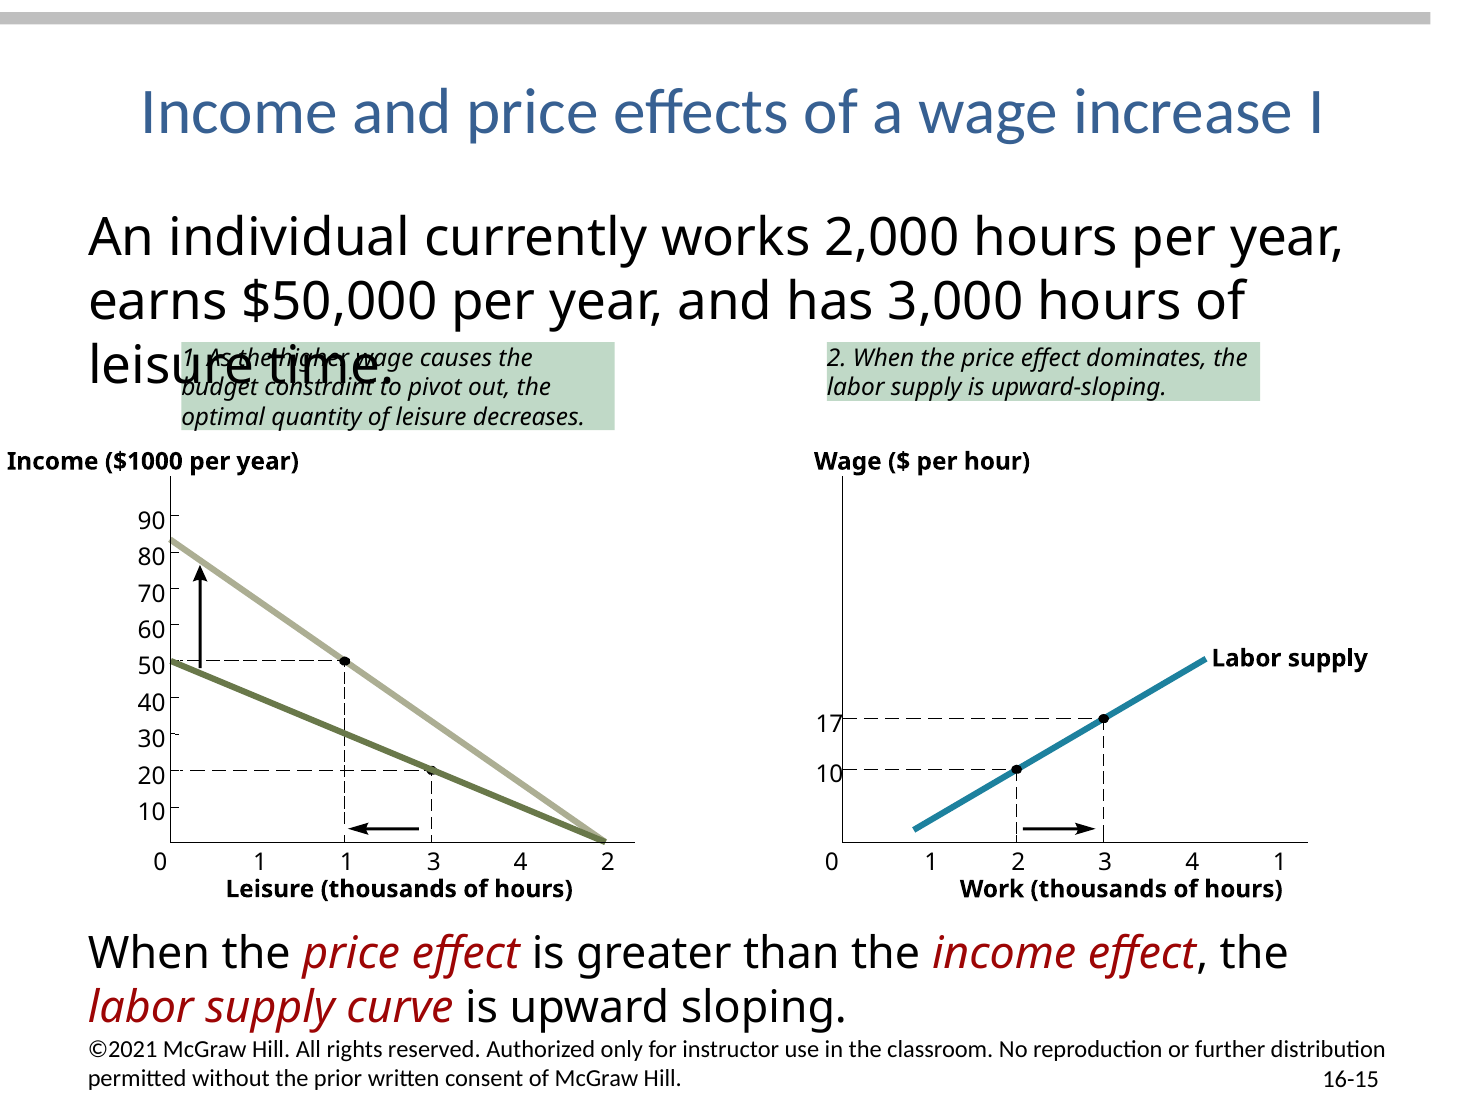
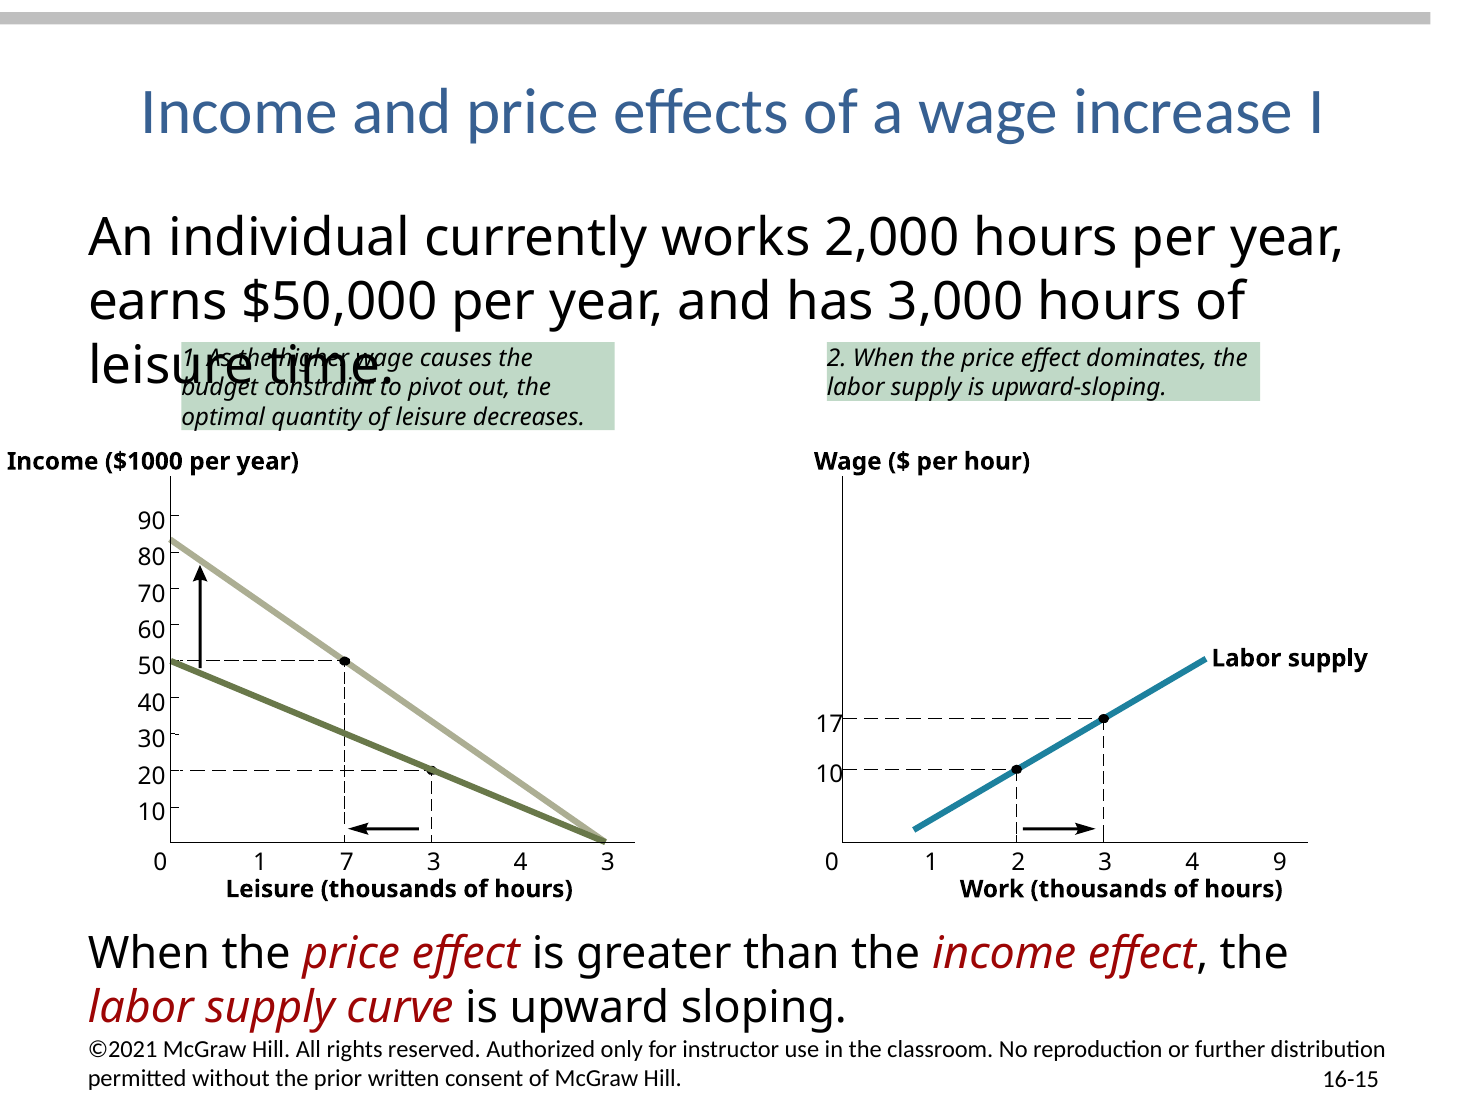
1 1: 1 -> 7 (347, 863)
4 2: 2 -> 3 (608, 863)
4 1: 1 -> 9 (1280, 863)
